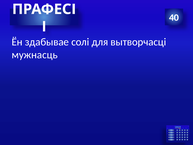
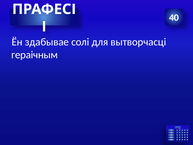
мужнасць: мужнасць -> гераічным (35, 55)
